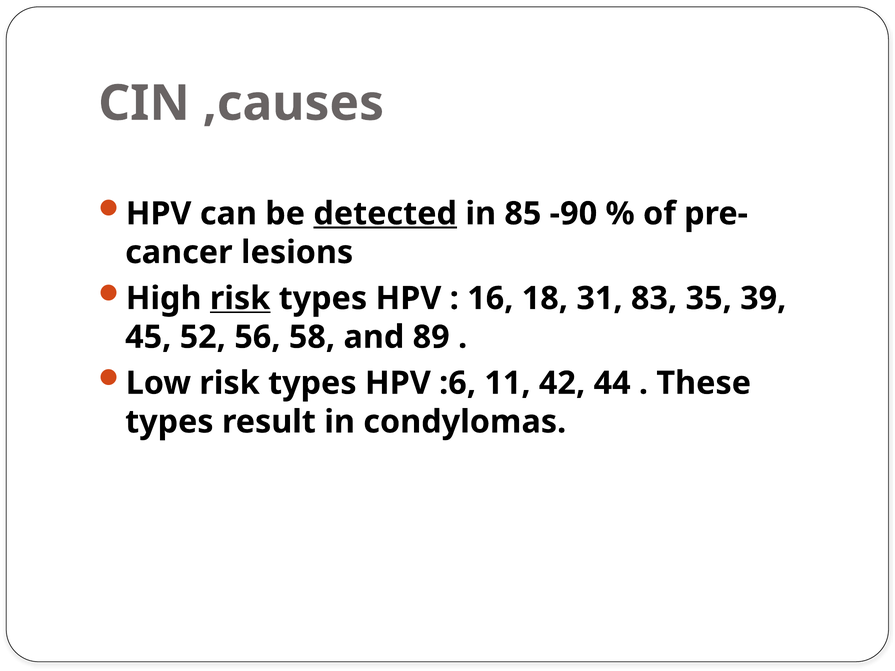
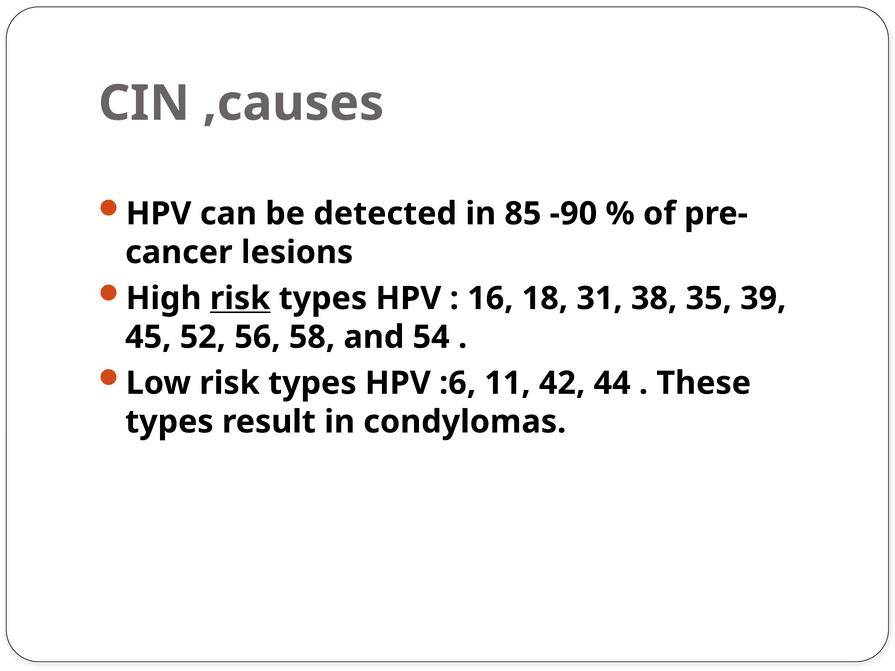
detected underline: present -> none (385, 214)
83: 83 -> 38 (654, 298)
89: 89 -> 54 (431, 337)
